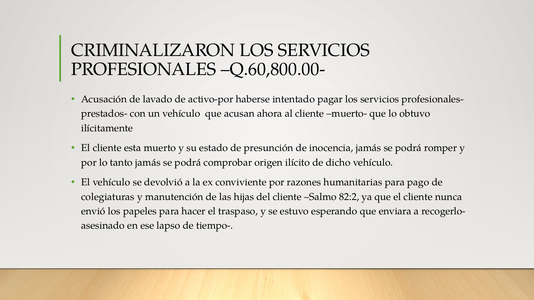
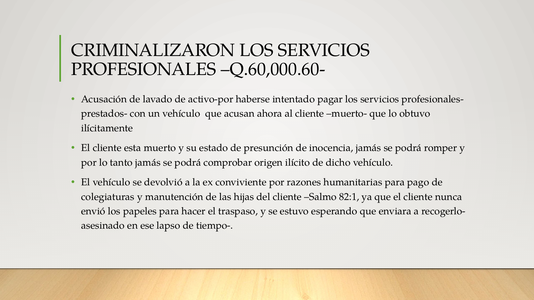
Q.60,800.00-: Q.60,800.00- -> Q.60,000.60- (273, 69)
82:2: 82:2 -> 82:1 (349, 197)
